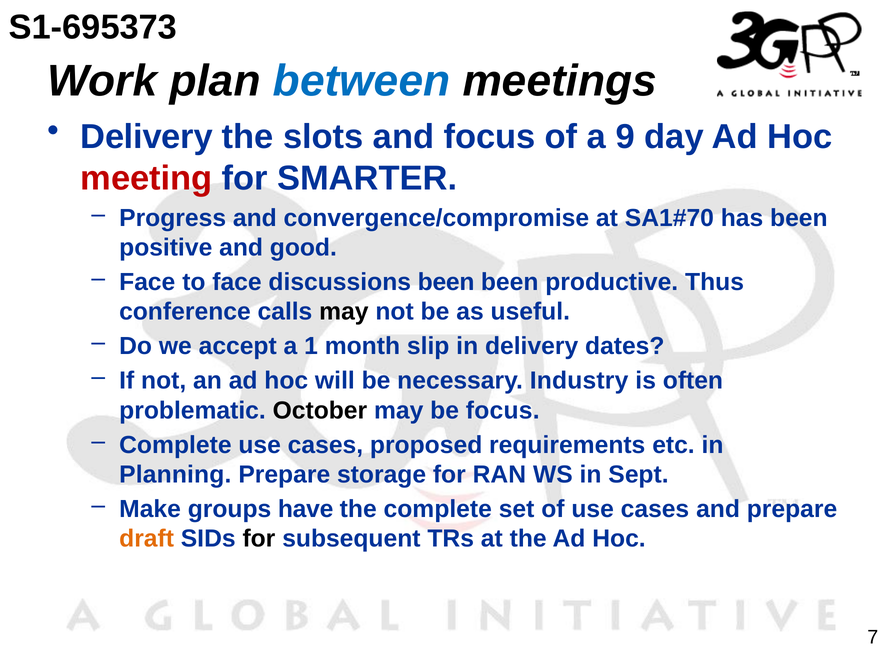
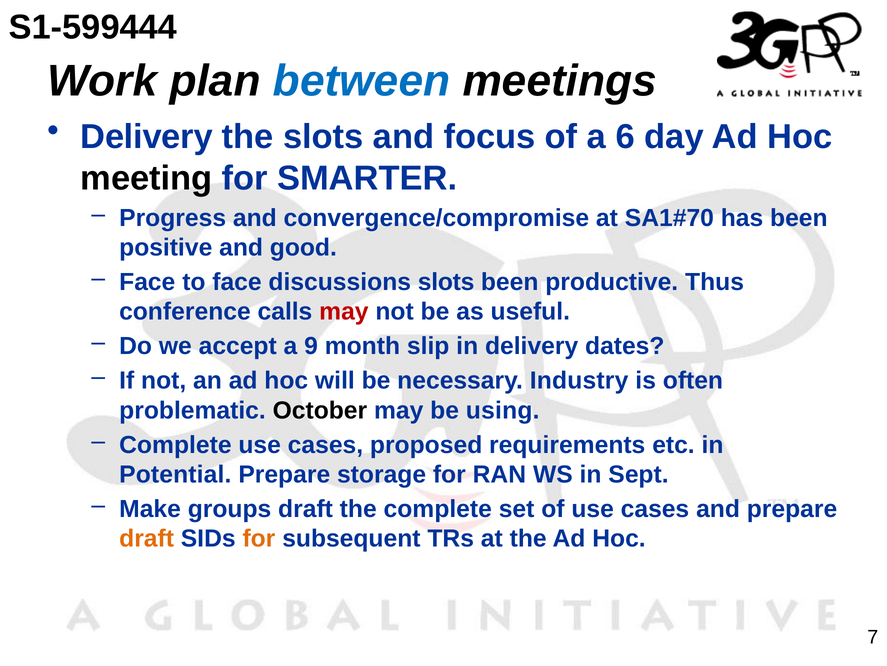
S1-695373: S1-695373 -> S1-599444 (93, 27)
9: 9 -> 6 (625, 137)
meeting colour: red -> black (146, 178)
discussions been: been -> slots (446, 282)
may colour: black -> red (344, 311)
1: 1 -> 9 (311, 346)
be focus: focus -> using (503, 410)
Planning: Planning -> Potential (175, 474)
groups have: have -> draft (306, 508)
for colour: black -> orange (259, 538)
